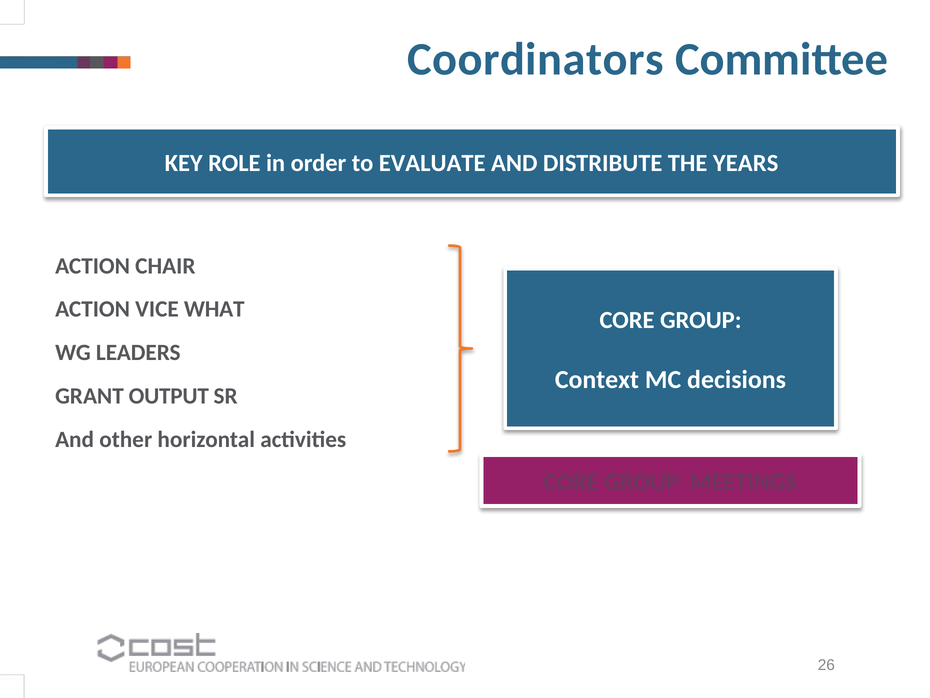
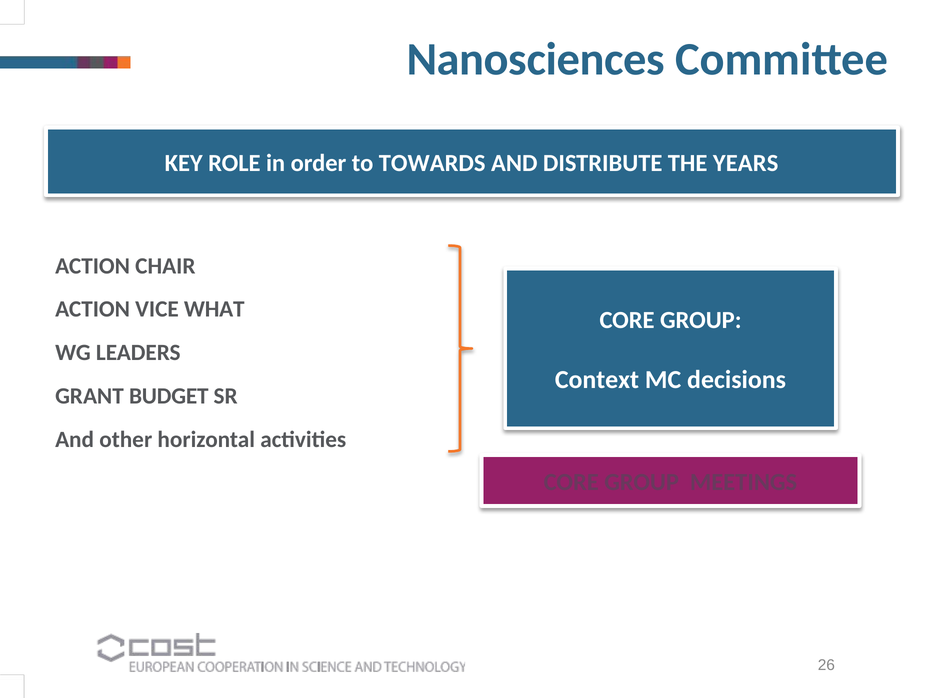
Coordinators: Coordinators -> Nanosciences (536, 59)
EVALUATE: EVALUATE -> TOWARDS (432, 163)
OUTPUT: OUTPUT -> BUDGET (169, 396)
